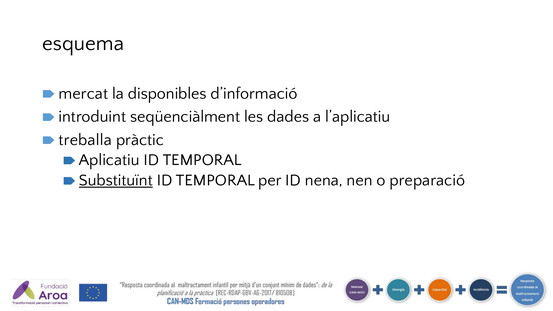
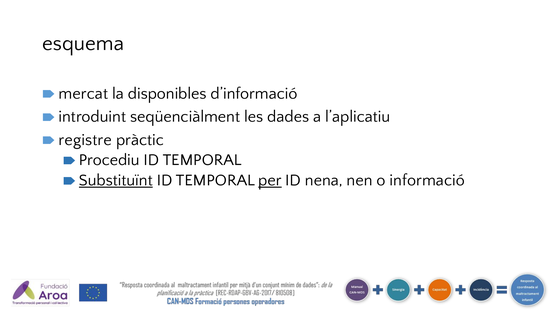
treballa: treballa -> registre (85, 140)
Aplicatiu: Aplicatiu -> Procediu (109, 160)
per underline: none -> present (270, 180)
preparació: preparació -> informació (427, 180)
